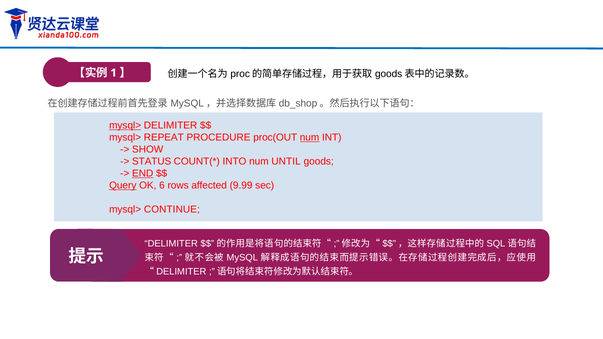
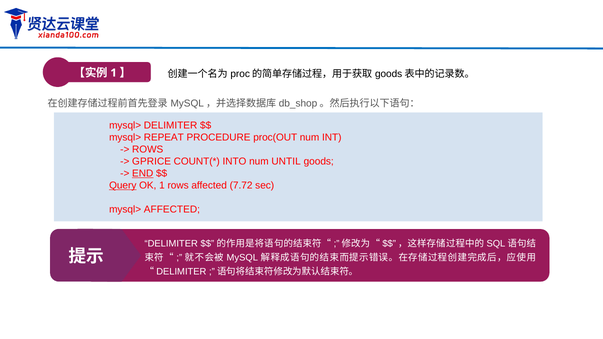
mysql> underline: present -> none (125, 125)
num underline: present -> none (310, 137)
SHOW: SHOW -> ROWS (148, 150)
STATUS: STATUS -> GPRICE (152, 162)
OK 6: 6 -> 1 (162, 186)
9.99: 9.99 -> 7.72 (241, 186)
mysql> CONTINUE: CONTINUE -> AFFECTED (172, 210)
